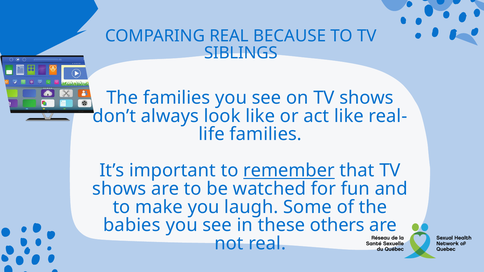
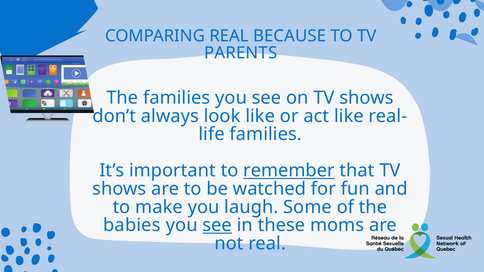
SIBLINGS: SIBLINGS -> PARENTS (241, 53)
see underline: none -> present (217, 225)
others: others -> moms (337, 225)
